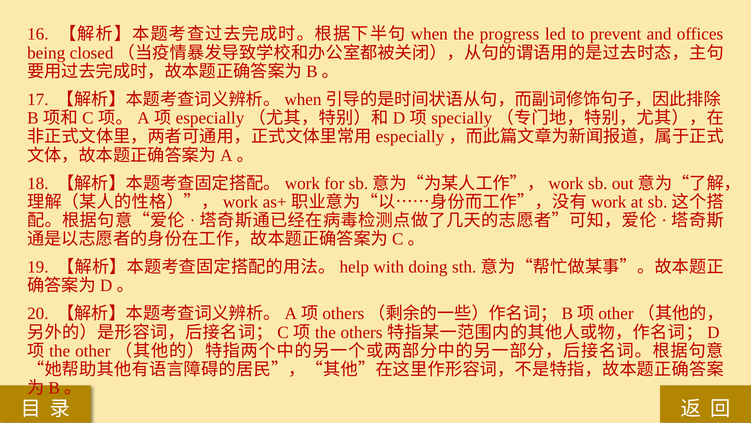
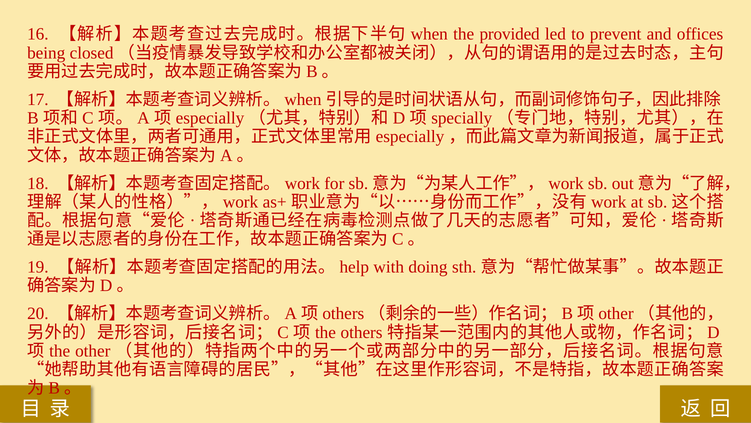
progress: progress -> provided (510, 34)
